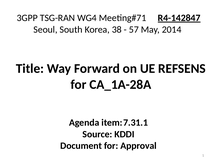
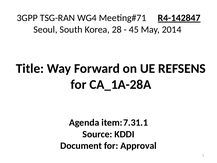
38: 38 -> 28 (117, 29)
57: 57 -> 45 (134, 29)
